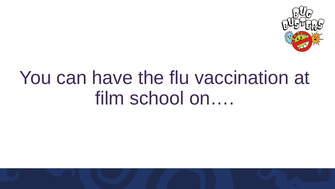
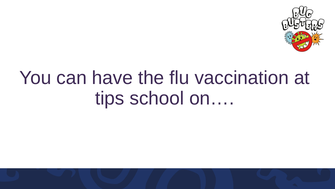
film: film -> tips (110, 98)
